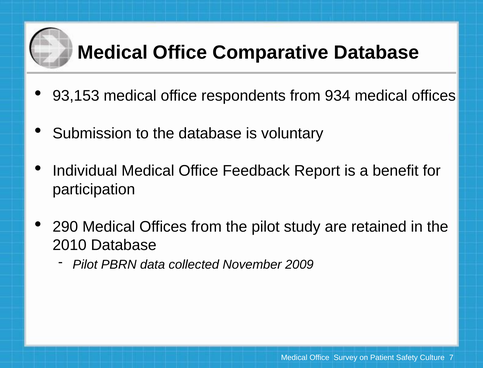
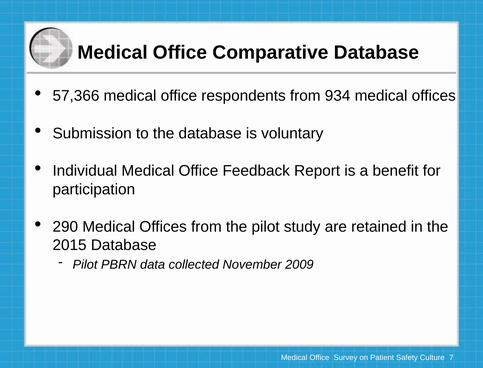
93,153: 93,153 -> 57,366 (76, 96)
2010: 2010 -> 2015 (70, 245)
